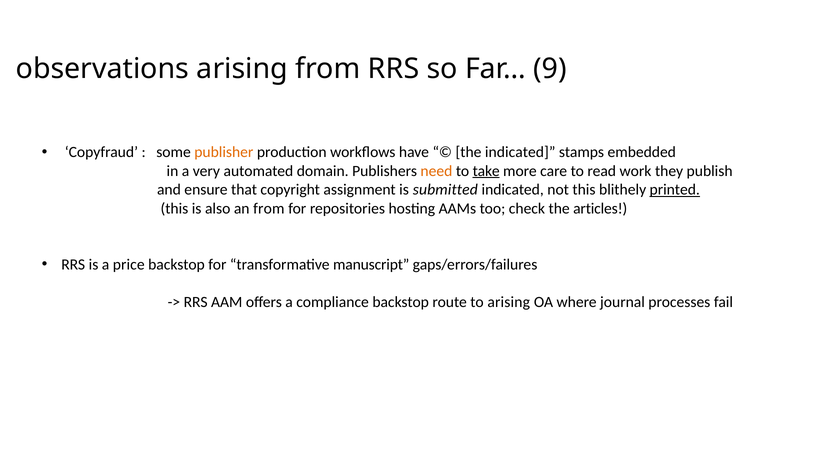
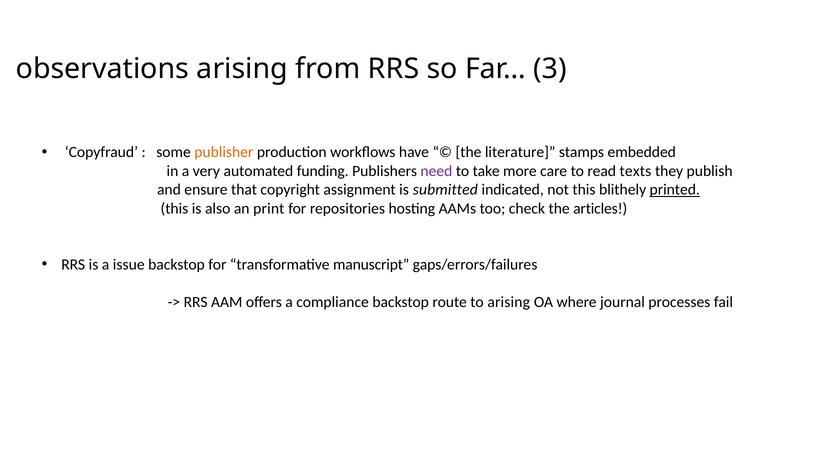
9: 9 -> 3 (550, 69)
the indicated: indicated -> literature (520, 152)
domain: domain -> funding (323, 171)
need colour: orange -> purple (436, 171)
take underline: present -> none (486, 171)
work: work -> texts (635, 171)
an from: from -> print (269, 208)
price: price -> issue (129, 265)
